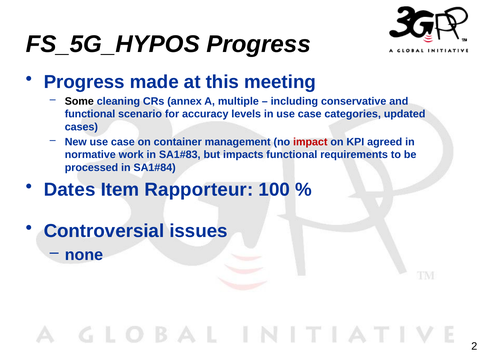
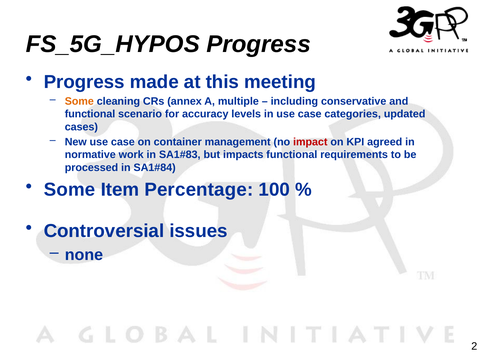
Some colour: black -> orange (79, 101)
Dates: Dates -> Some (70, 189)
Rapporteur: Rapporteur -> Percentage (199, 189)
